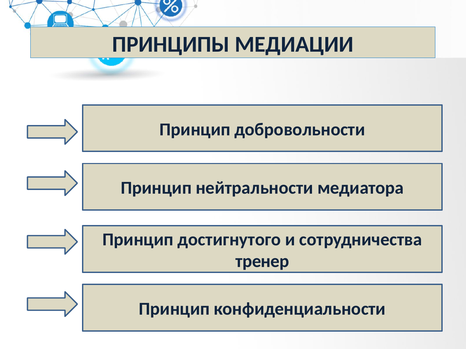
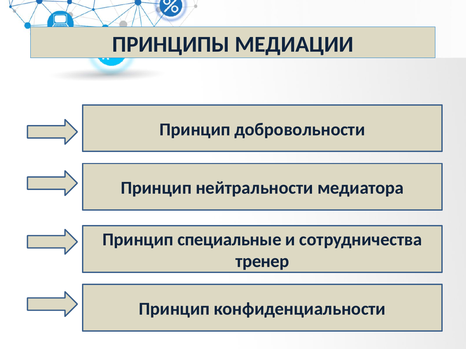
достигнутого: достигнутого -> специальные (229, 240)
